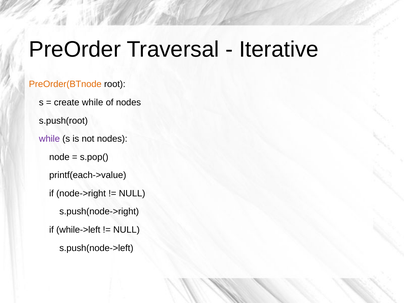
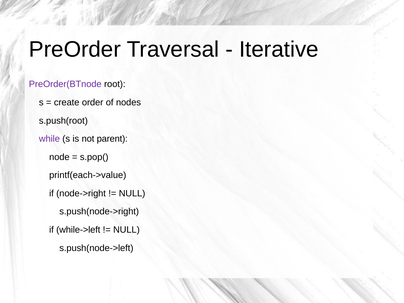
PreOrder(BTnode colour: orange -> purple (65, 84)
create while: while -> order (93, 102)
not nodes: nodes -> parent (112, 139)
